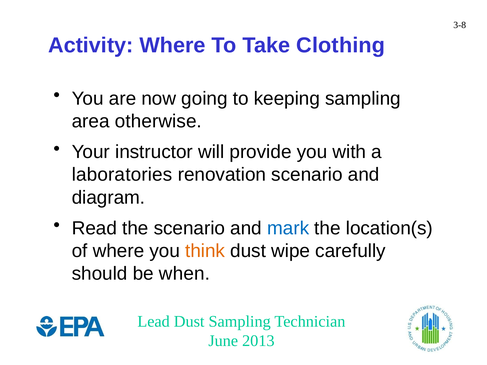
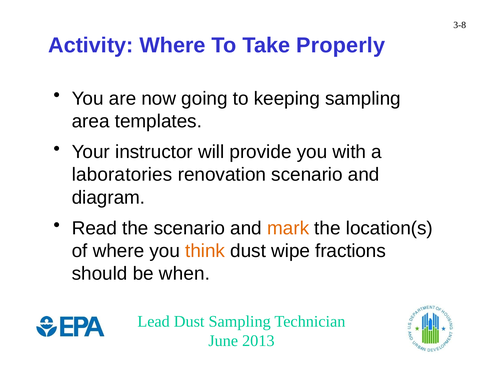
Clothing: Clothing -> Properly (341, 45)
otherwise: otherwise -> templates (158, 121)
mark colour: blue -> orange (288, 228)
carefully: carefully -> fractions (351, 251)
